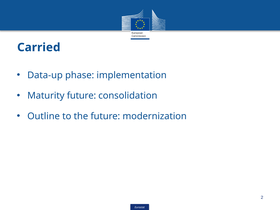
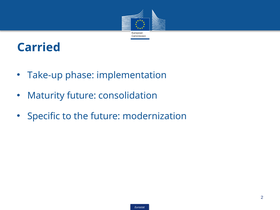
Data-up: Data-up -> Take-up (45, 75)
Outline: Outline -> Specific (44, 116)
